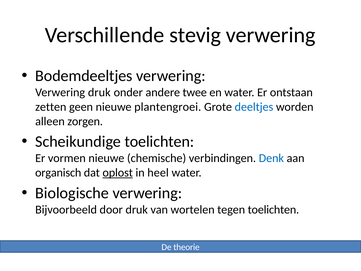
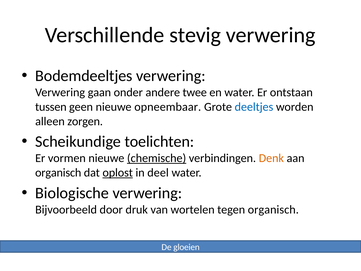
Verwering druk: druk -> gaan (99, 92)
zetten: zetten -> tussen (51, 107)
plantengroei: plantengroei -> opneembaar (168, 107)
chemische underline: none -> present (157, 158)
Denk colour: blue -> orange (271, 158)
heel: heel -> deel (158, 173)
tegen toelichten: toelichten -> organisch (273, 209)
theorie: theorie -> gloeien (187, 247)
